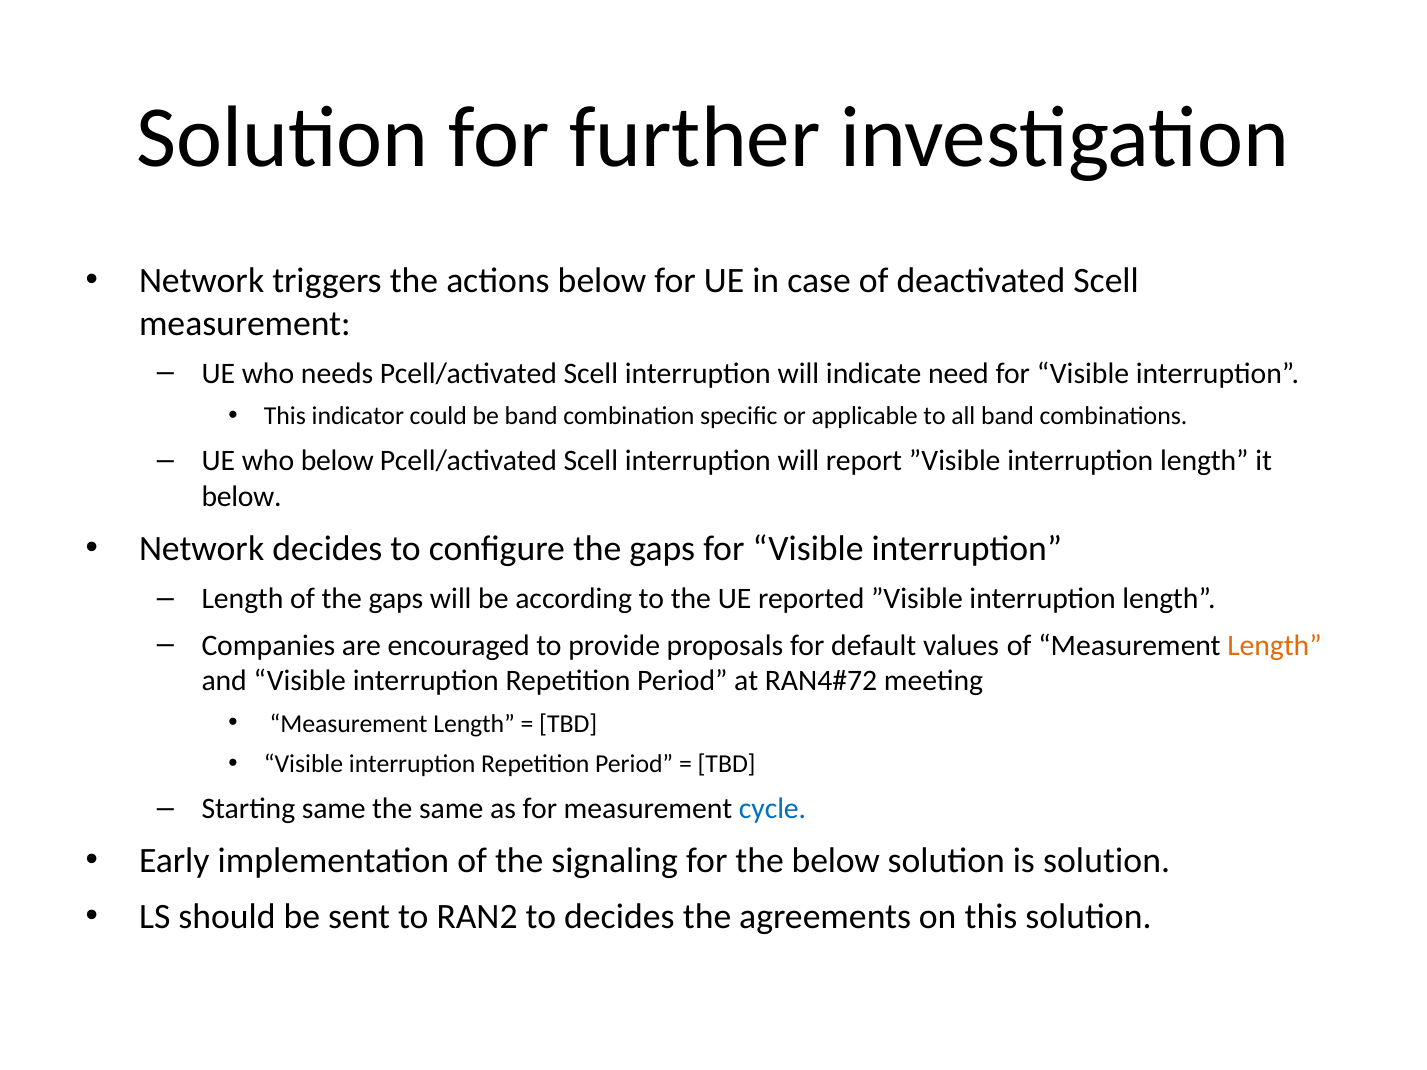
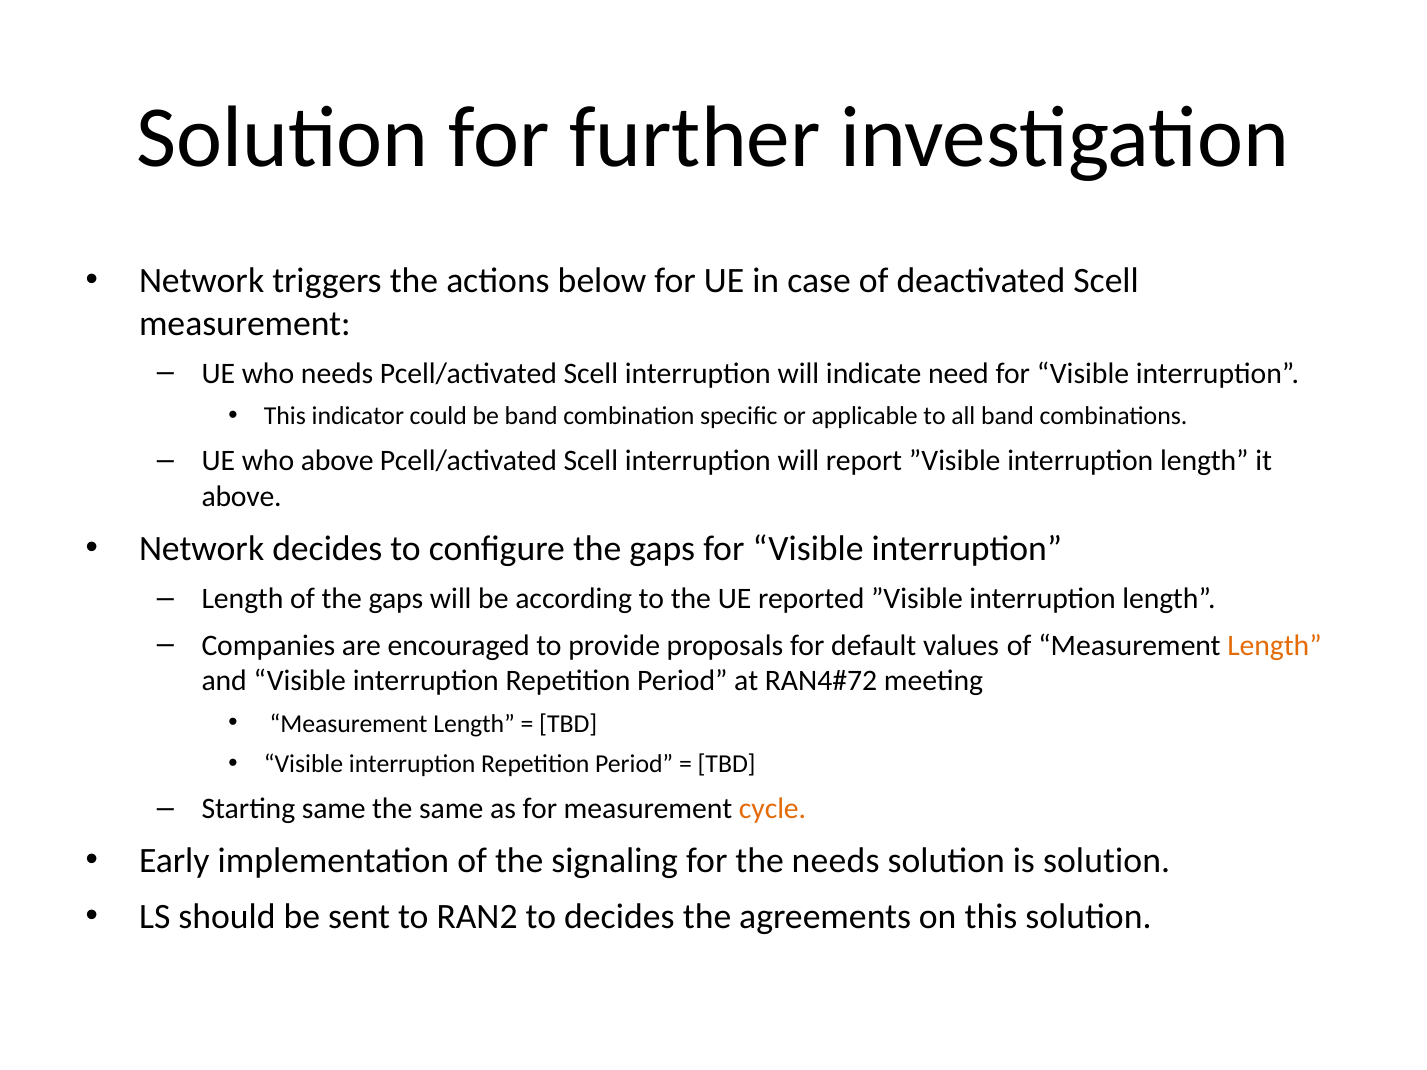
who below: below -> above (337, 461)
below: below -> above (242, 496)
cycle colour: blue -> orange (773, 809)
the below: below -> needs (836, 861)
